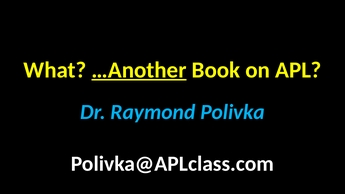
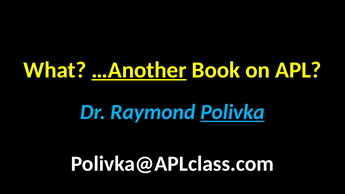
Polivka underline: none -> present (233, 112)
